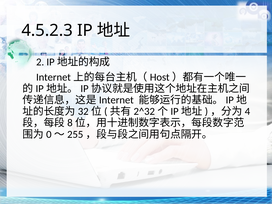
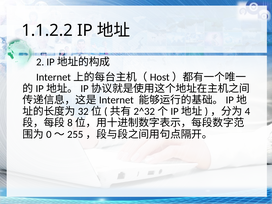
4.5.2.3: 4.5.2.3 -> 1.1.2.2 (47, 30)
